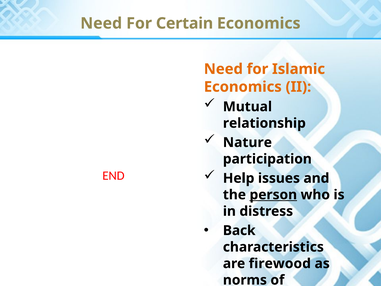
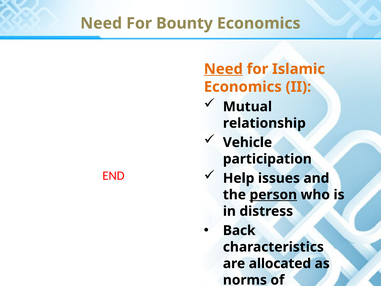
Certain: Certain -> Bounty (184, 23)
Need underline: none -> present (223, 69)
Nature: Nature -> Vehicle (247, 142)
firewood: firewood -> allocated (280, 263)
